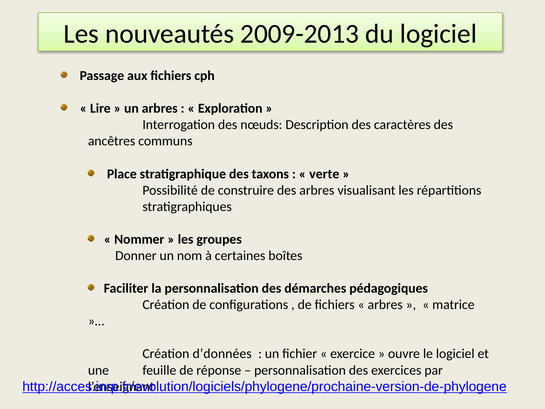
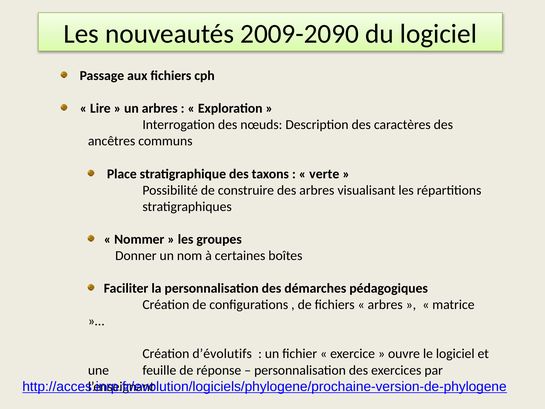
2009-2013: 2009-2013 -> 2009-2090 (300, 34)
d’données: d’données -> d’évolutifs (222, 354)
